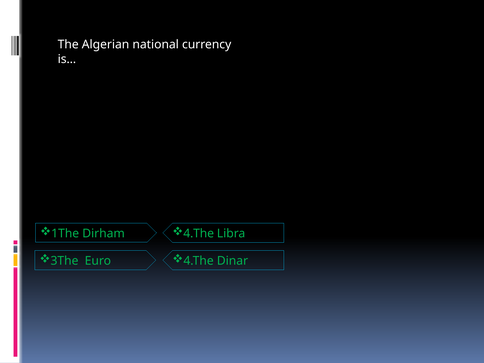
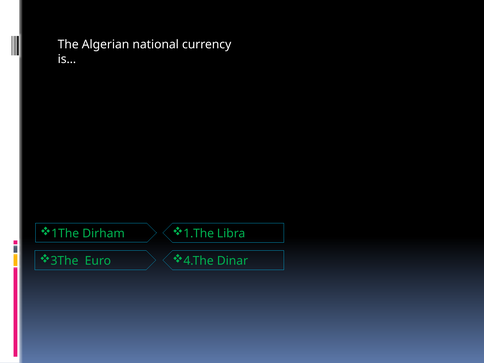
4.The: 4.The -> 1.The (199, 234)
